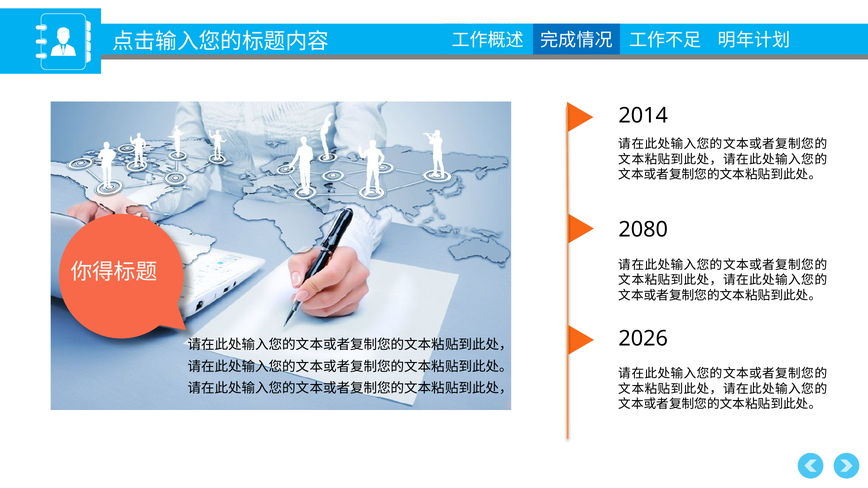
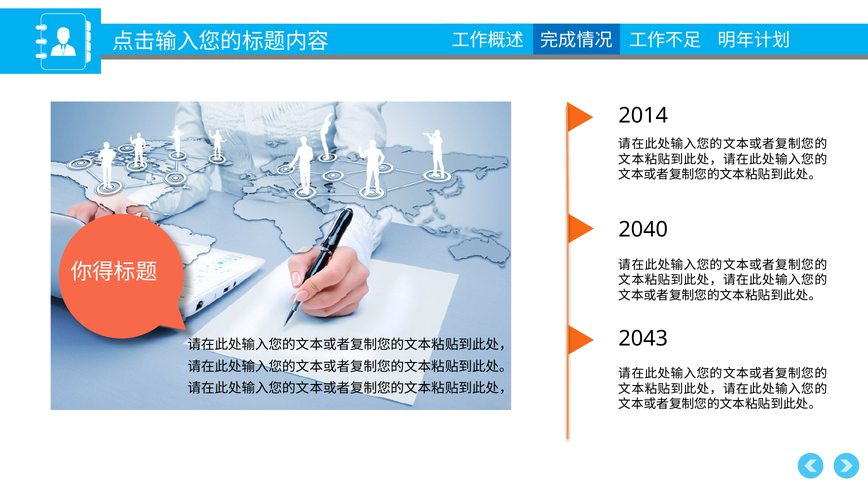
2080: 2080 -> 2040 (643, 229)
2026: 2026 -> 2043 (643, 339)
